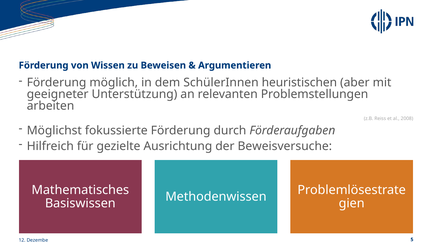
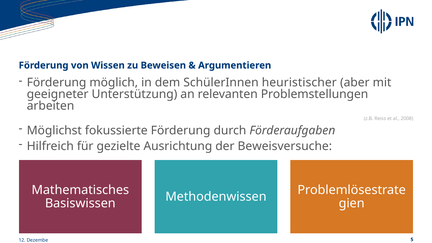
heuristischen: heuristischen -> heuristischer (299, 83)
